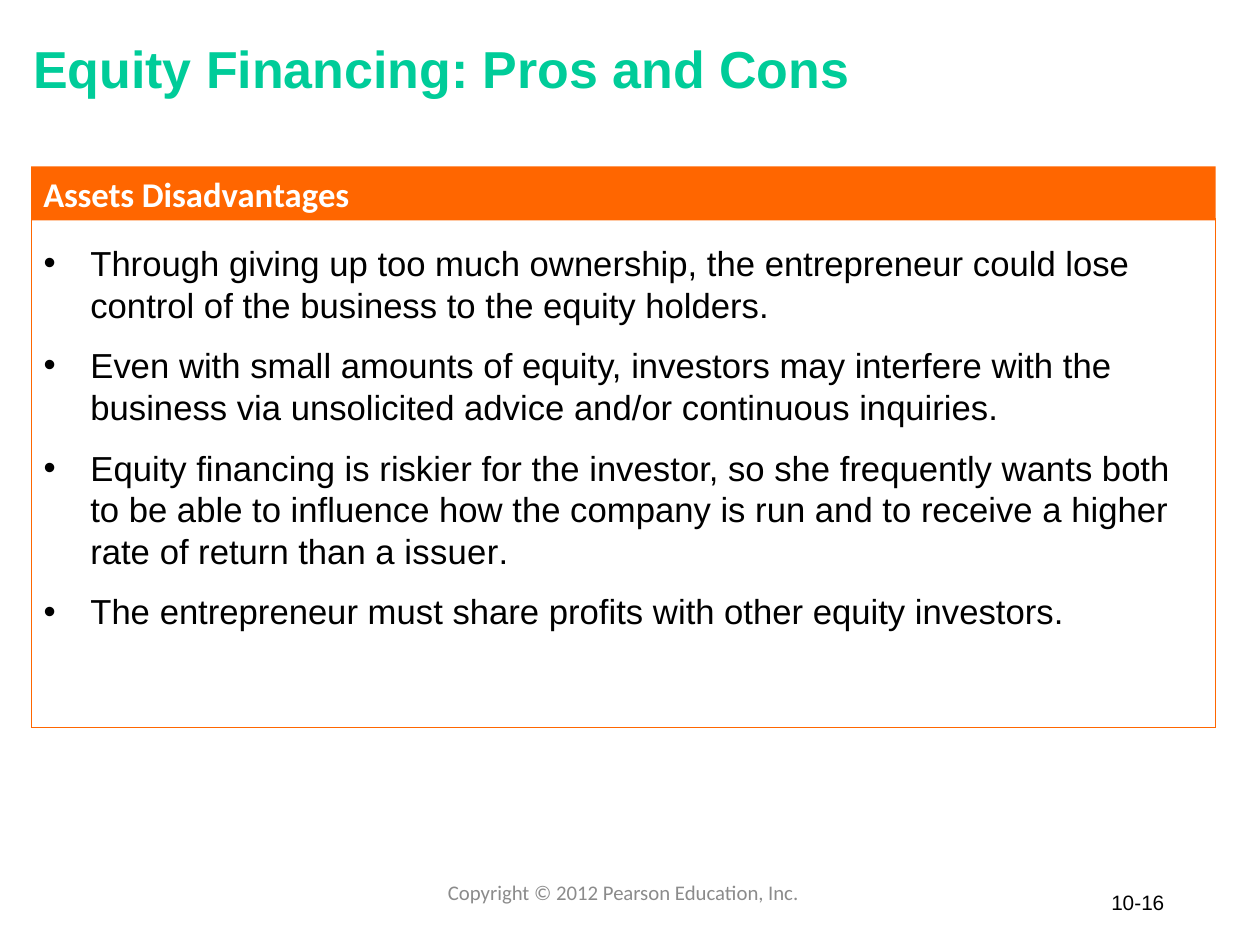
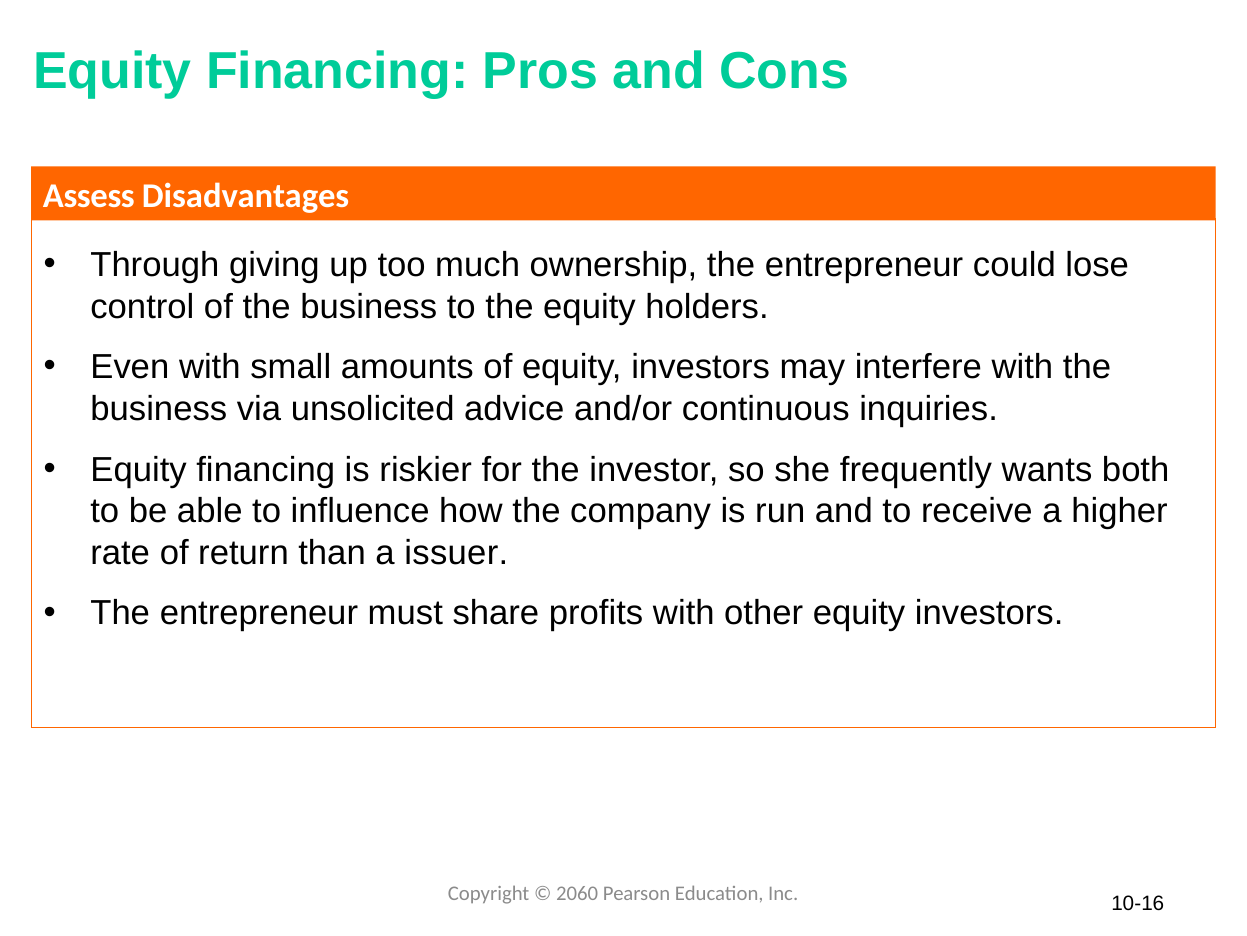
Assets: Assets -> Assess (89, 196)
2012: 2012 -> 2060 (577, 893)
